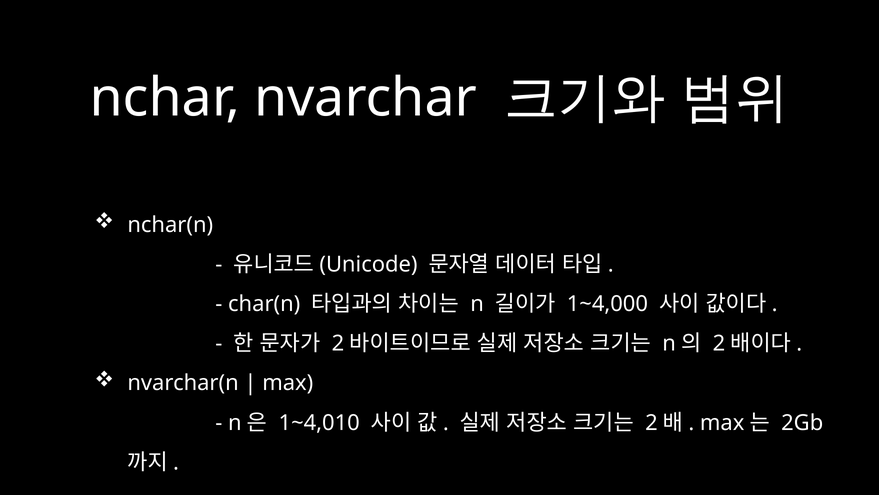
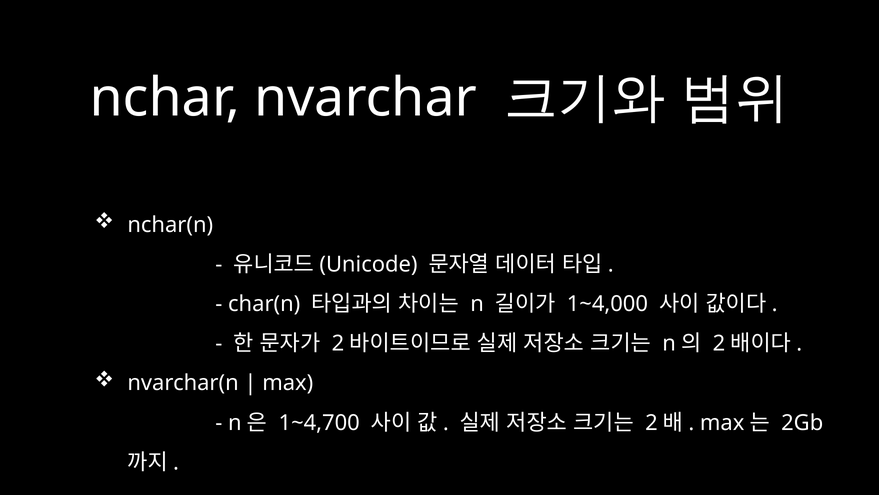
1~4,010: 1~4,010 -> 1~4,700 (319, 422)
